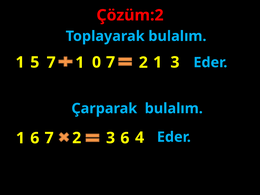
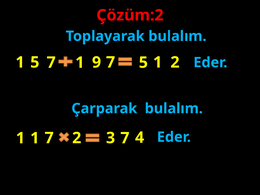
0: 0 -> 9 (97, 62)
2: 2 -> 5 (143, 63)
1 3: 3 -> 2 (175, 62)
1 6: 6 -> 1 (35, 138)
3 6: 6 -> 7 (125, 138)
